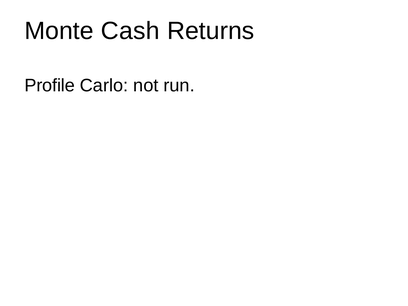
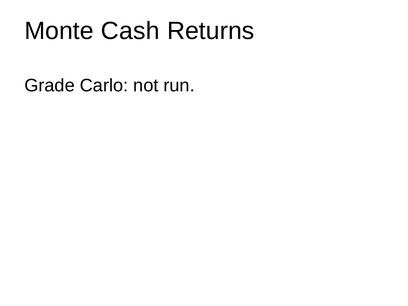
Profile: Profile -> Grade (50, 86)
